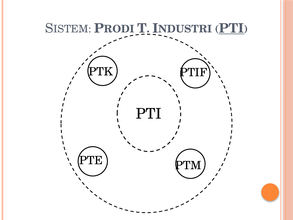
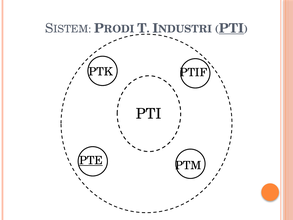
PTE underline: none -> present (91, 160)
